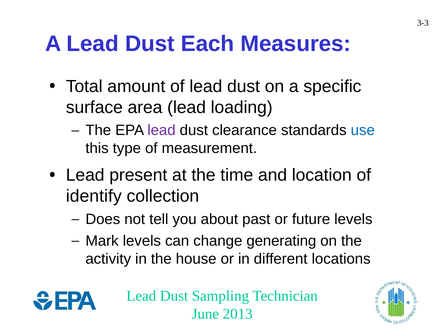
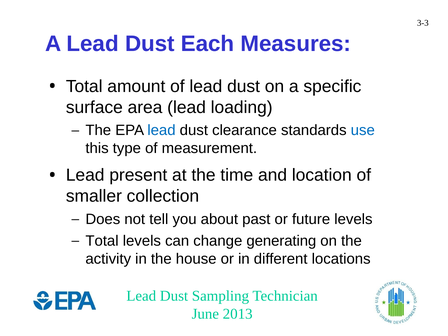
lead colour: purple -> blue (161, 130)
identify: identify -> smaller (94, 196)
Mark: Mark -> Total (102, 241)
